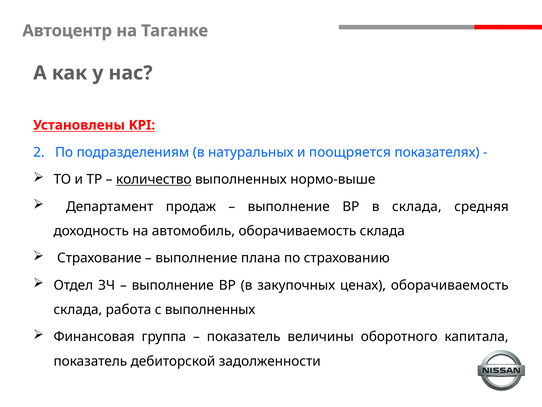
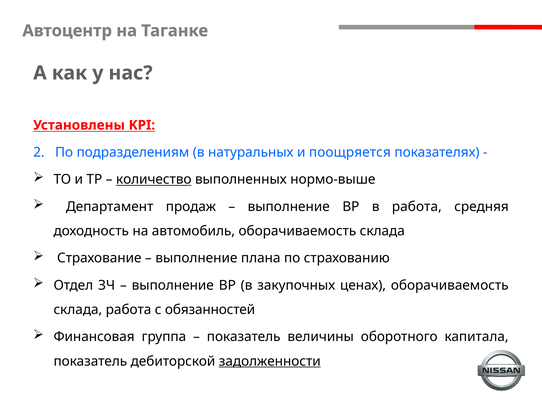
в склада: склада -> работа (417, 206)
с выполненных: выполненных -> обязанностей (210, 309)
задолженности underline: none -> present (270, 361)
